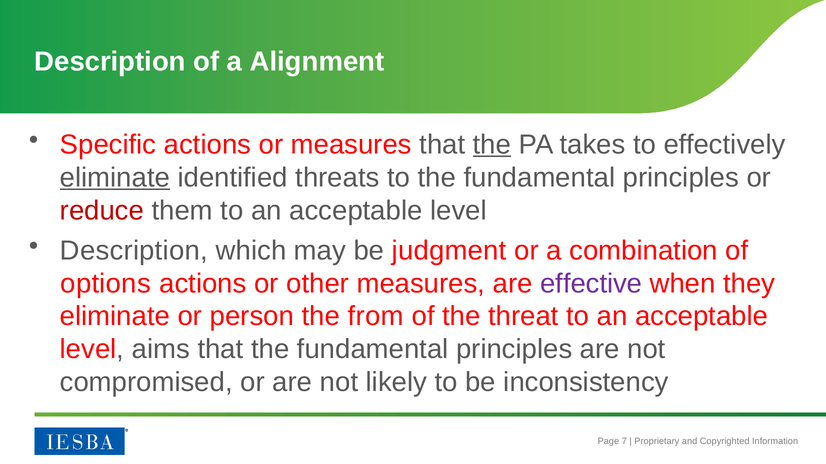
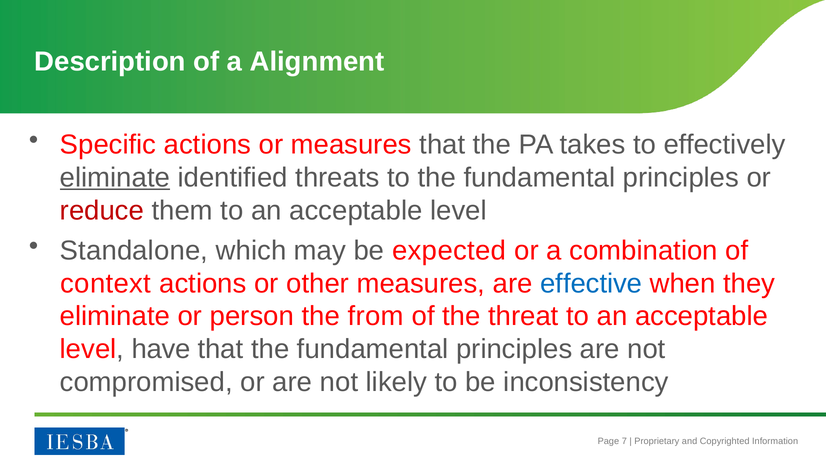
the underline: present -> none (492, 145)
Description: Description -> Standalone (134, 251)
judgment: judgment -> expected (449, 251)
options: options -> context (106, 284)
effective colour: purple -> blue (591, 284)
aims: aims -> have (161, 350)
